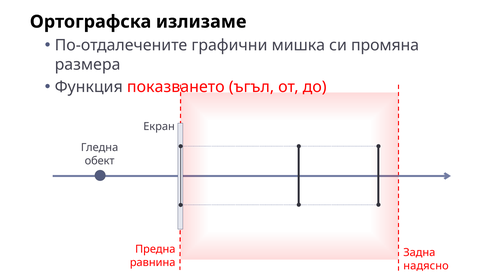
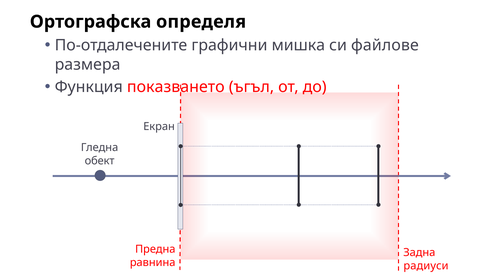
излизаме: излизаме -> определя (201, 22)
промяна: промяна -> файлове (385, 45)
надясно: надясно -> радиуси (426, 266)
